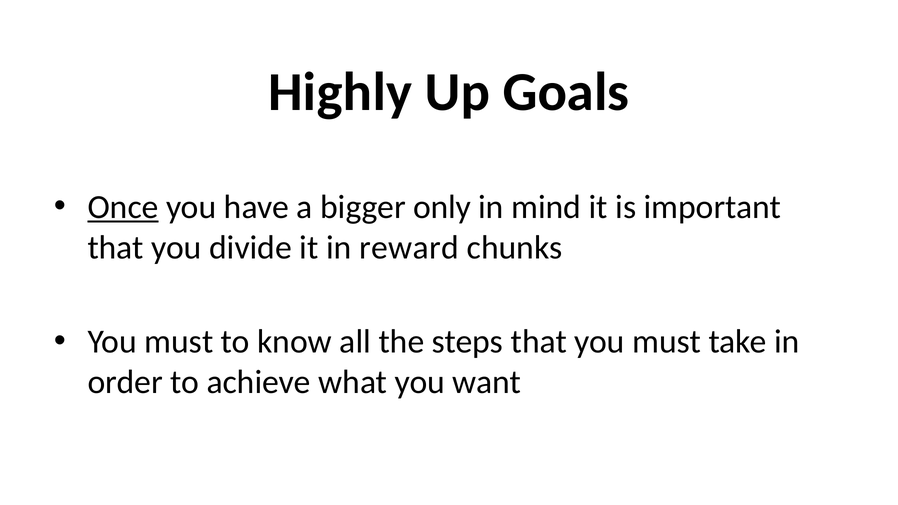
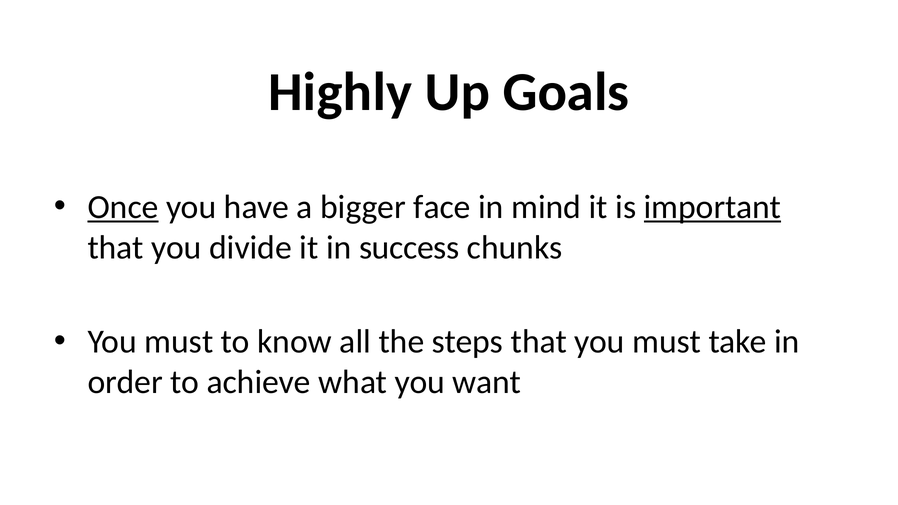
only: only -> face (442, 207)
important underline: none -> present (713, 207)
reward: reward -> success (409, 248)
